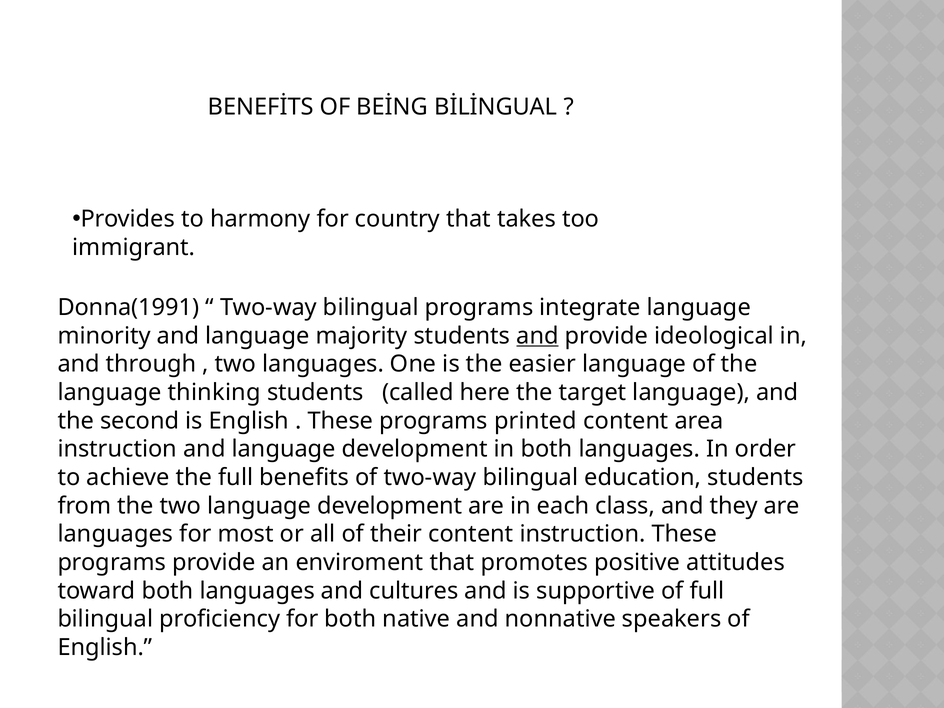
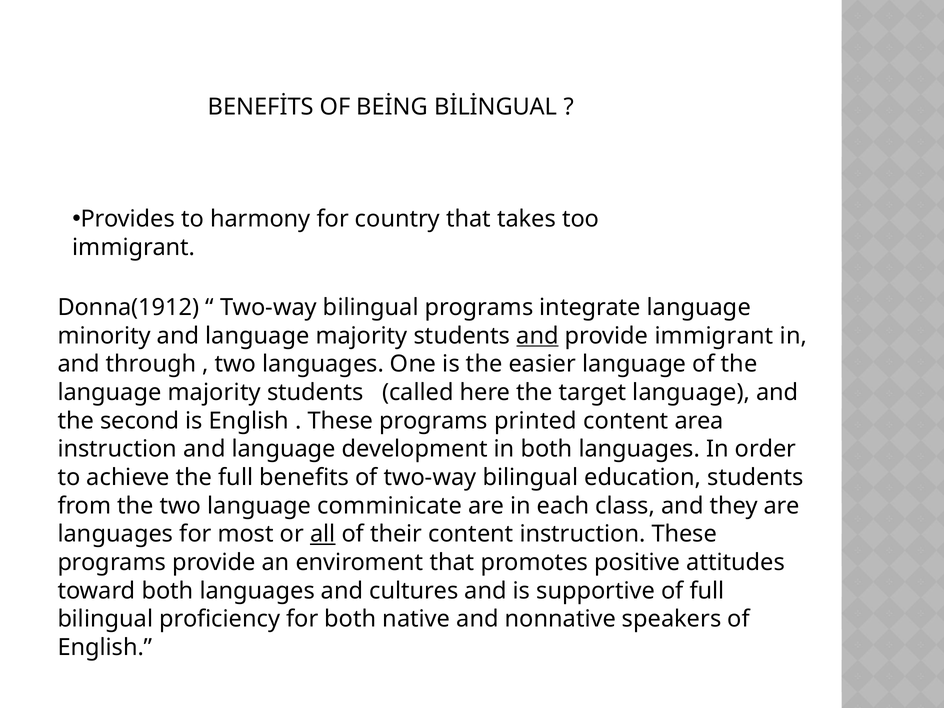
Donna(1991: Donna(1991 -> Donna(1912 (128, 308)
provide ideological: ideological -> immigrant (714, 336)
thinking: thinking -> majority (214, 392)
two language development: development -> comminicate (390, 506)
all underline: none -> present (323, 534)
